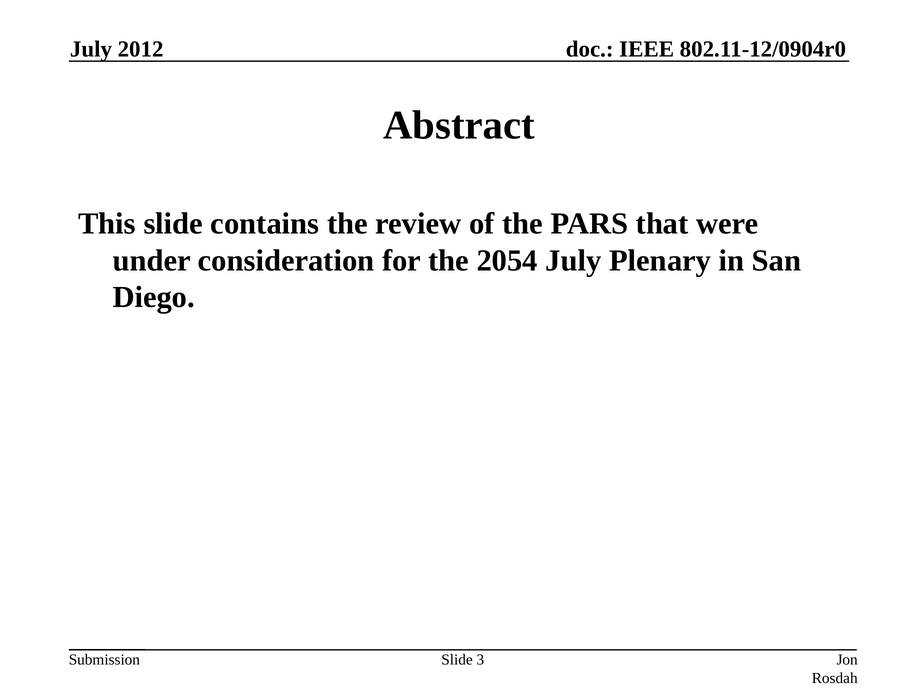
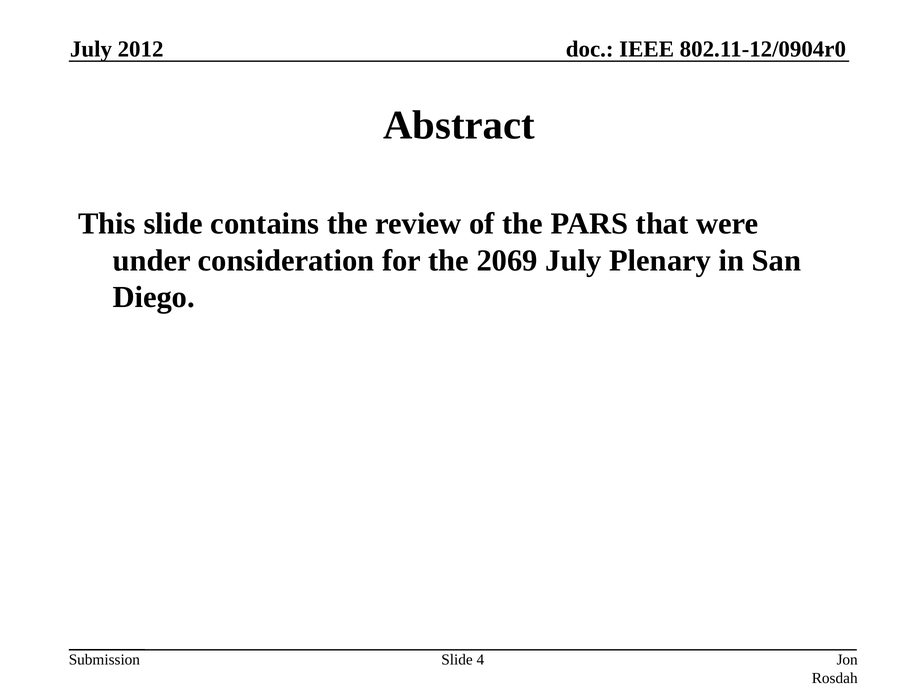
2054: 2054 -> 2069 (507, 261)
3: 3 -> 4 (480, 660)
